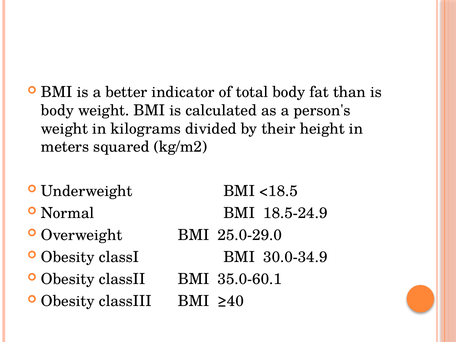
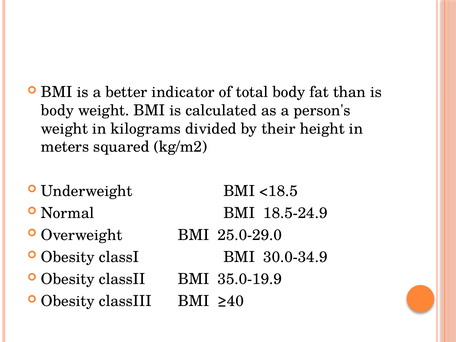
35.0-60.1: 35.0-60.1 -> 35.0-19.9 (250, 279)
